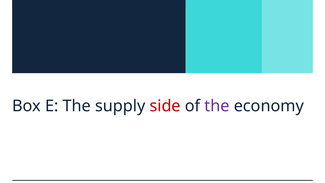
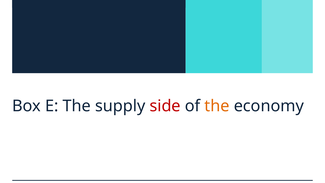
the colour: purple -> orange (217, 106)
